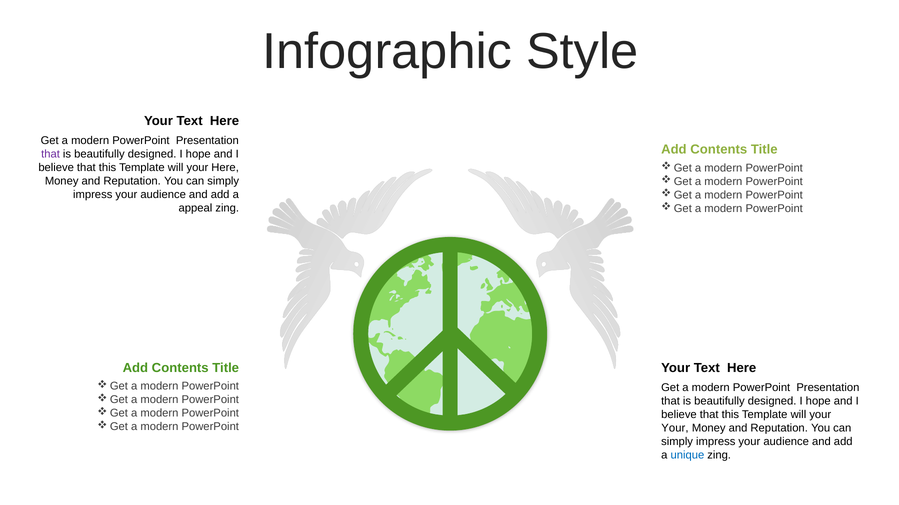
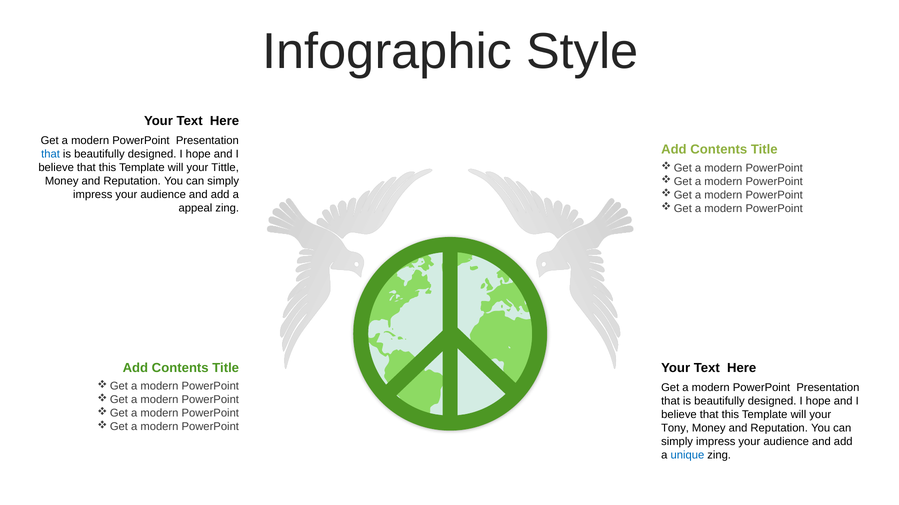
that colour: purple -> blue (51, 154)
your Here: Here -> Tittle (225, 168)
Your: Your -> Tony (675, 429)
